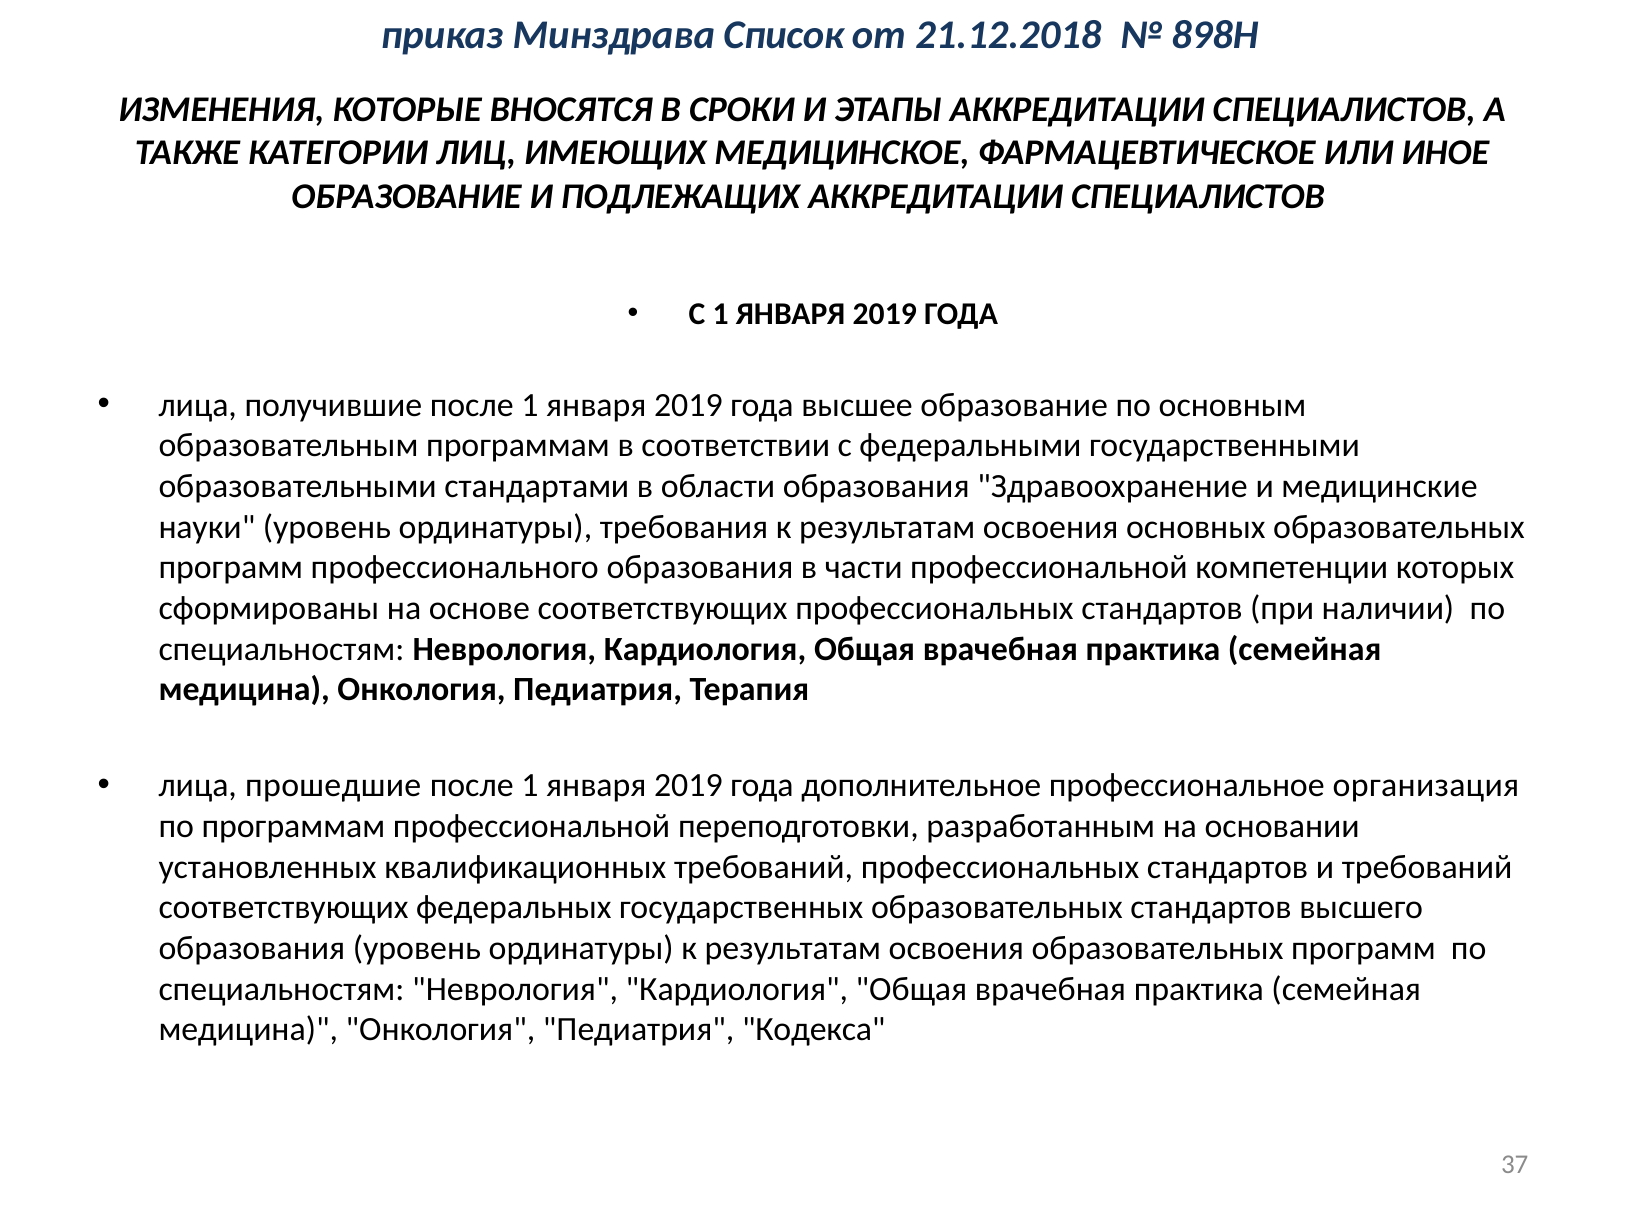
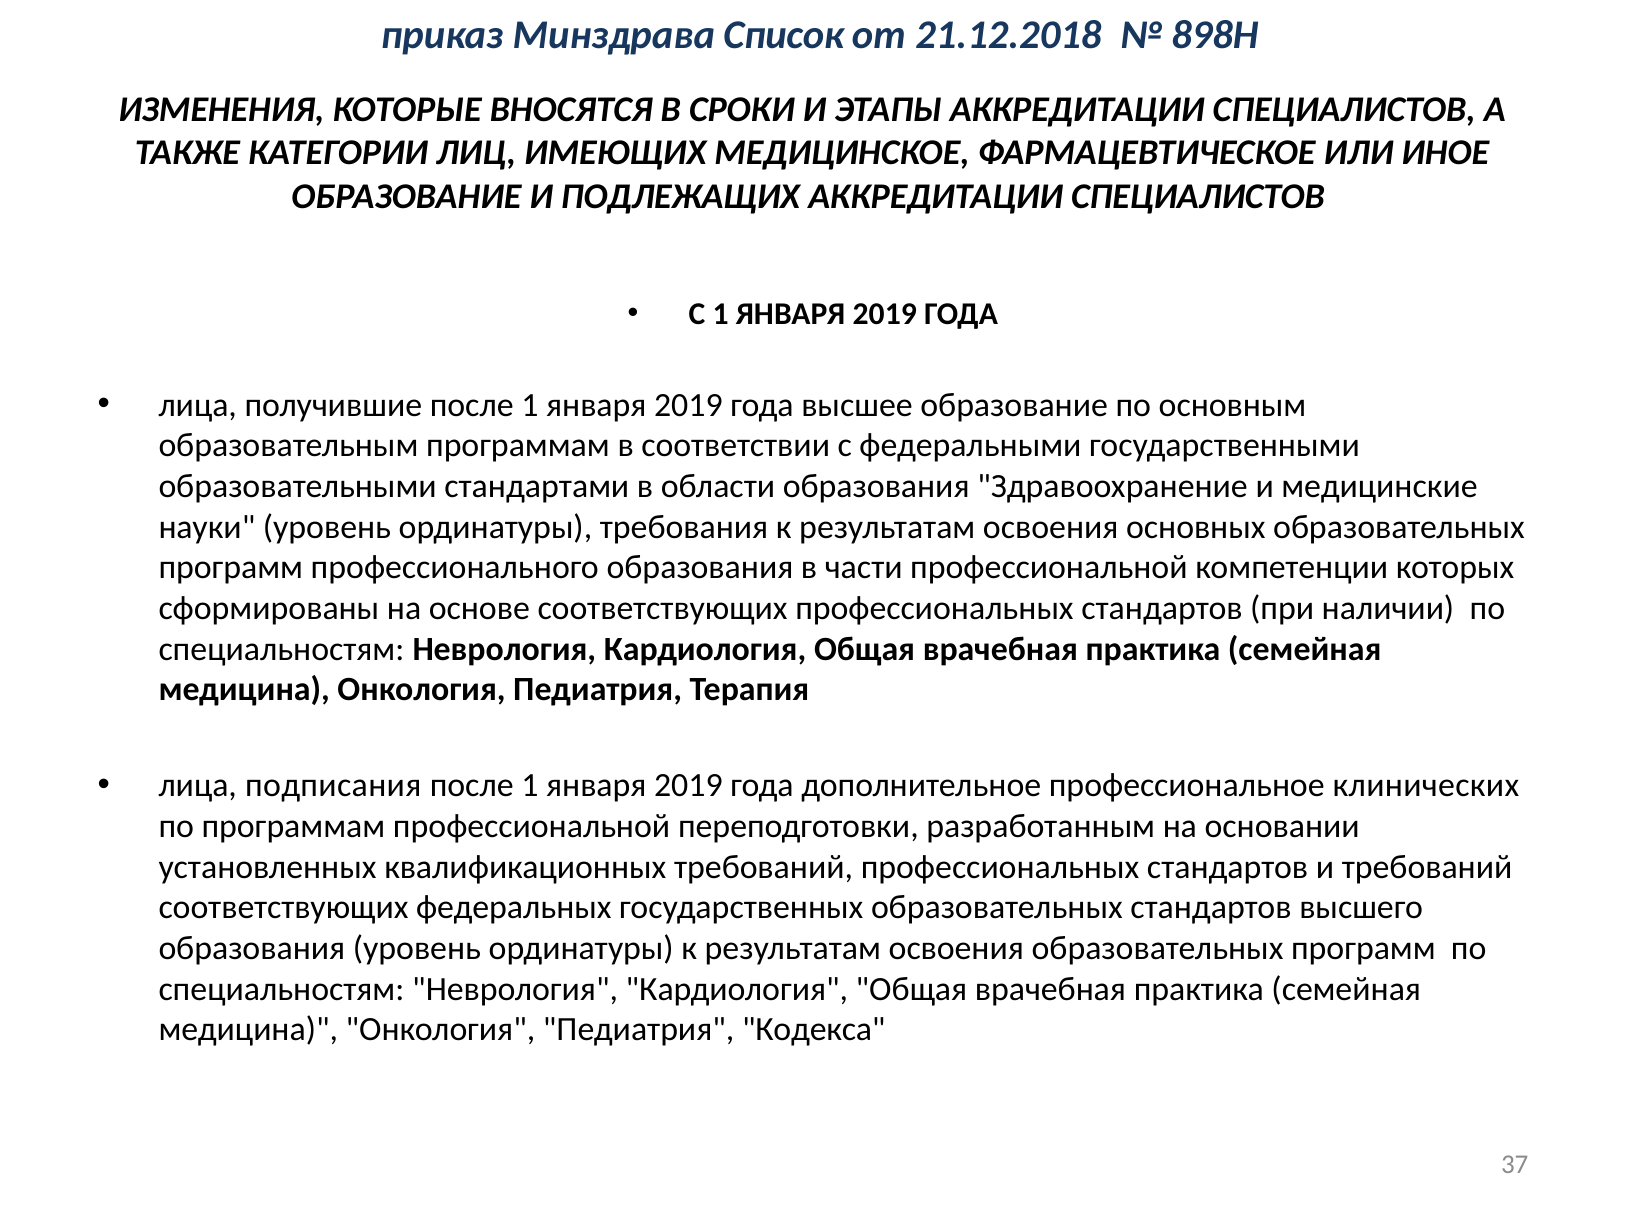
прошедшие: прошедшие -> подписания (333, 785)
организация: организация -> клинических (1426, 785)
